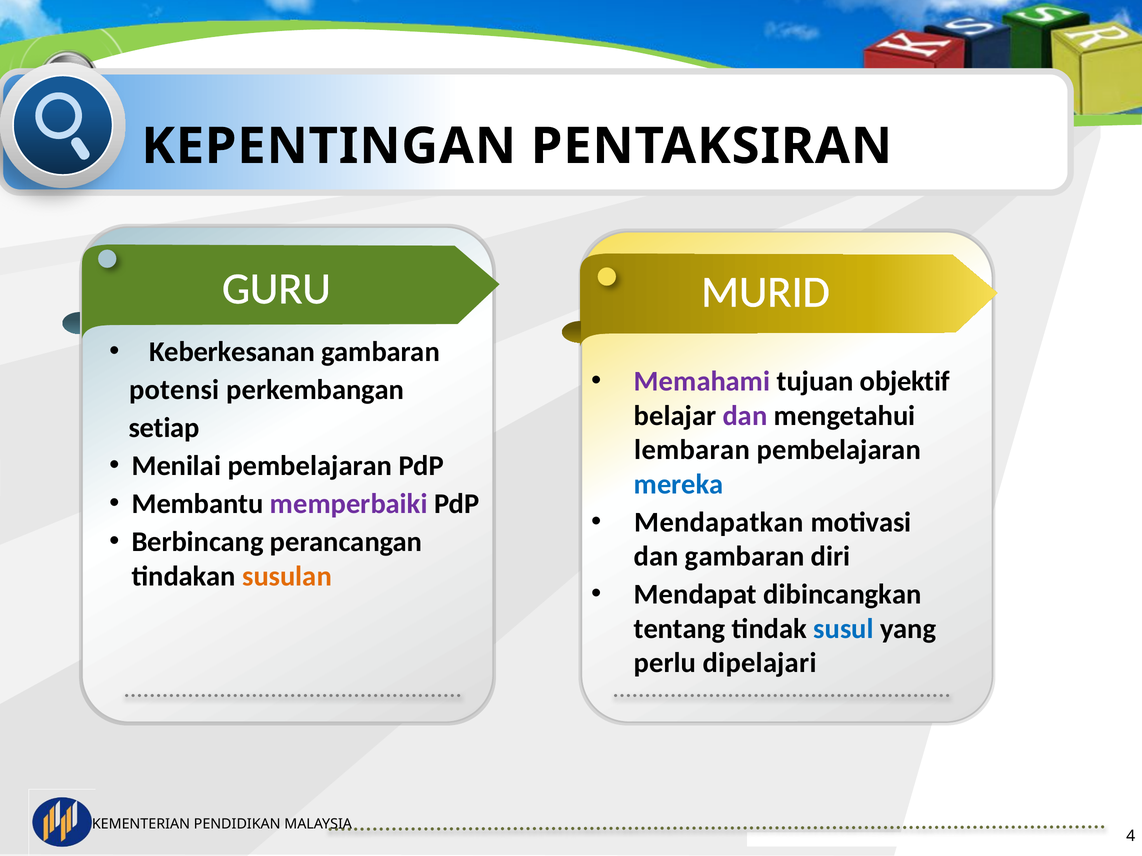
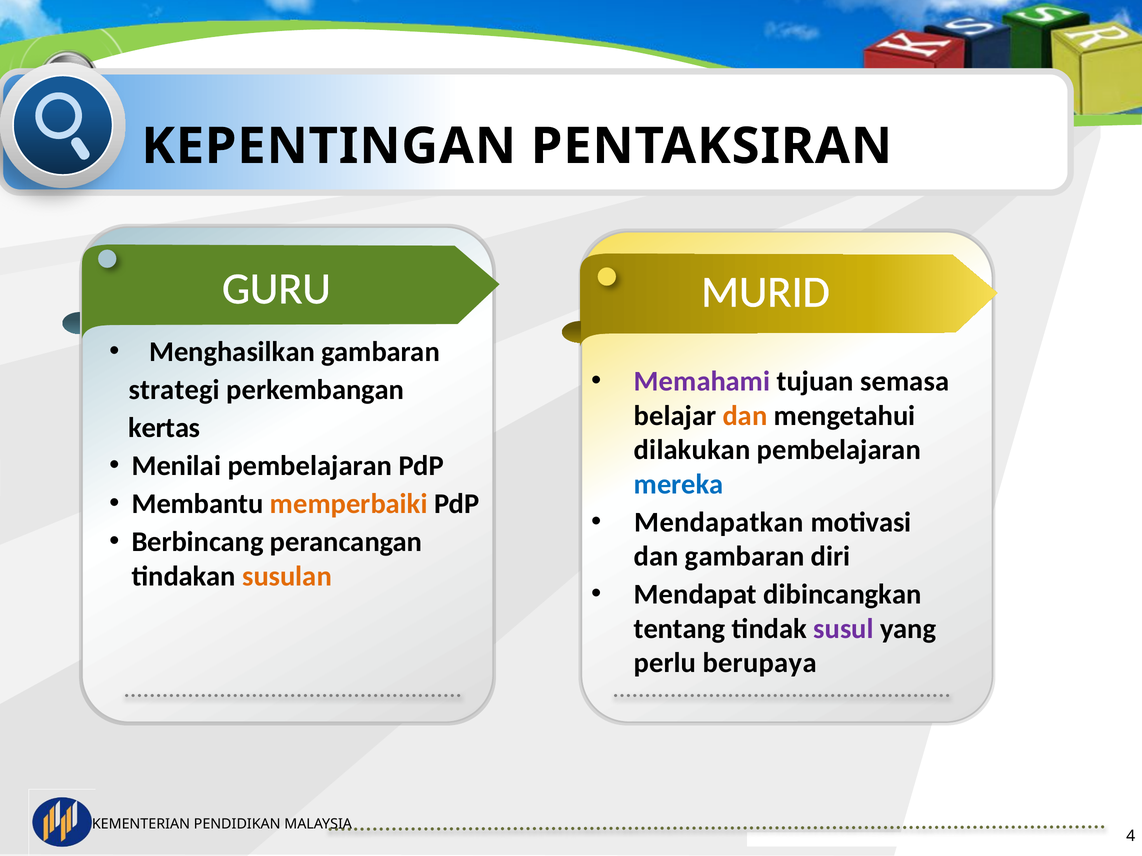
Keberkesanan: Keberkesanan -> Menghasilkan (232, 352)
objektif: objektif -> semasa (905, 382)
potensi: potensi -> strategi (174, 390)
dan colour: purple -> orange (745, 416)
setiap: setiap -> kertas (164, 428)
lembaran: lembaran -> dilakukan (692, 450)
memperbaiki colour: purple -> orange (349, 504)
susul colour: blue -> purple (844, 629)
dipelajari: dipelajari -> berupaya (760, 663)
